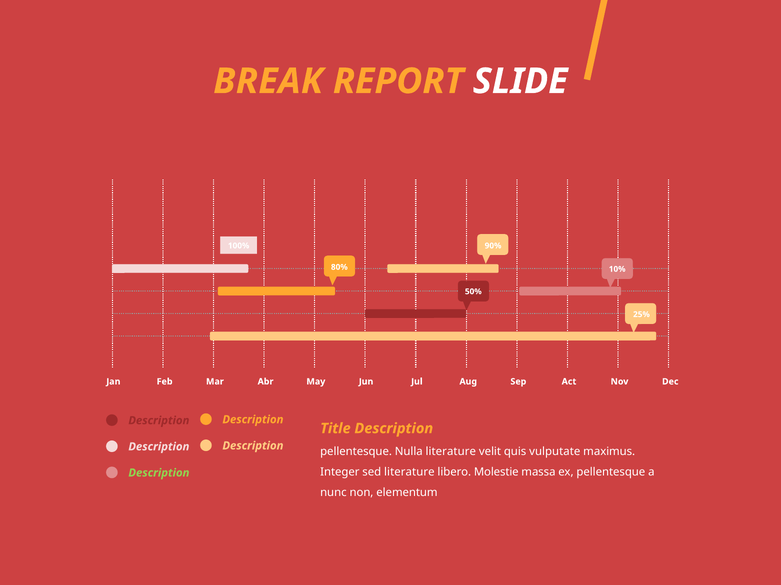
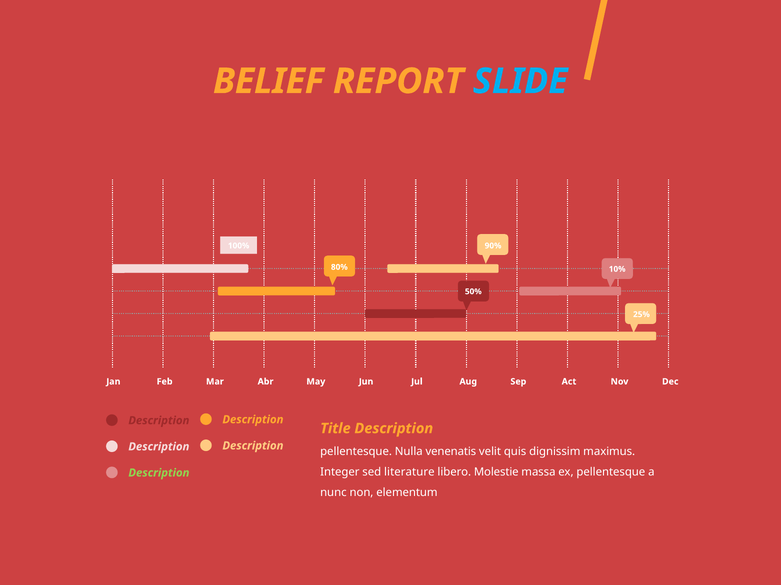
BREAK: BREAK -> BELIEF (268, 81)
SLIDE colour: white -> light blue (520, 81)
Nulla literature: literature -> venenatis (451, 452)
vulputate: vulputate -> dignissim (555, 452)
